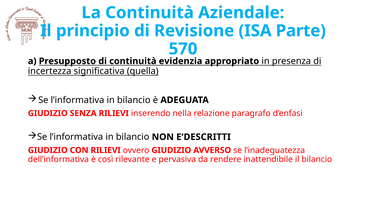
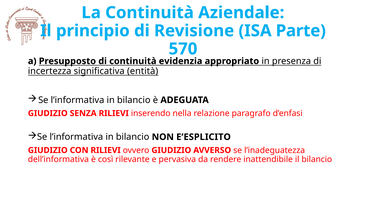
quella: quella -> entità (143, 71)
E’DESCRITTI: E’DESCRITTI -> E’ESPLICITO (204, 137)
